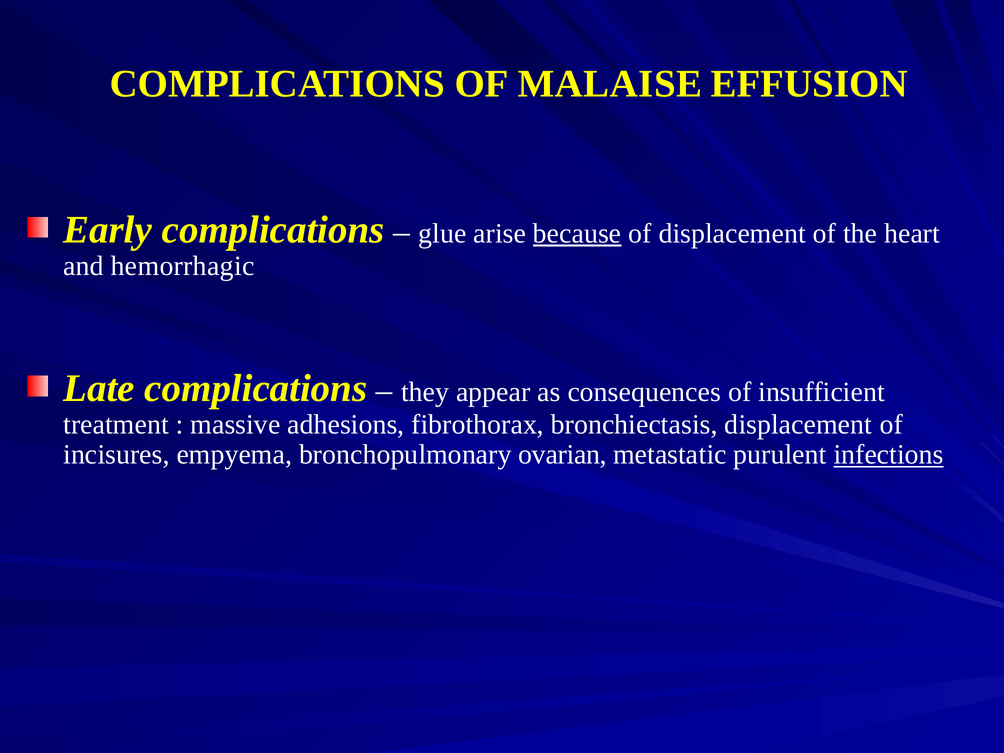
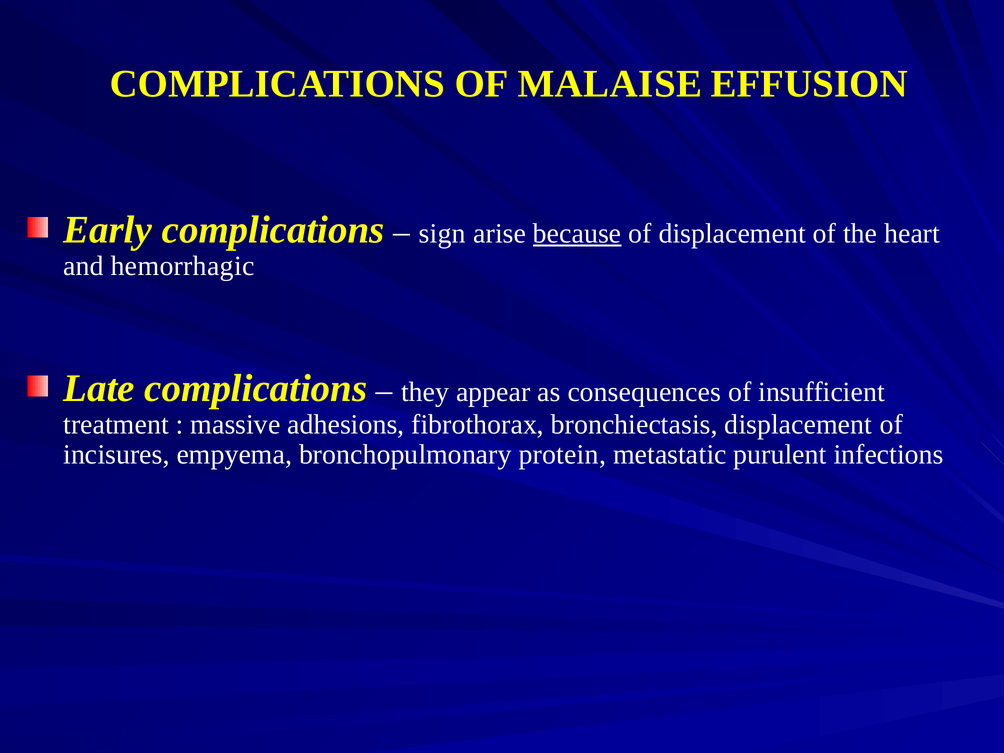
glue: glue -> sign (442, 233)
ovarian: ovarian -> protein (562, 455)
infections underline: present -> none (889, 455)
